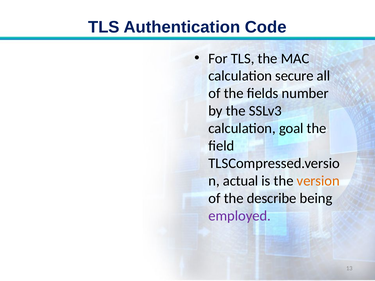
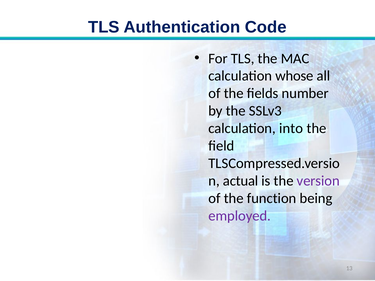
secure: secure -> whose (294, 76)
goal: goal -> into (291, 129)
version colour: orange -> purple (318, 181)
describe: describe -> function (272, 199)
